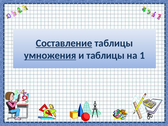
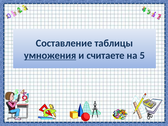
Составление underline: present -> none (64, 43)
и таблицы: таблицы -> считаете (106, 55)
1: 1 -> 5 (142, 55)
